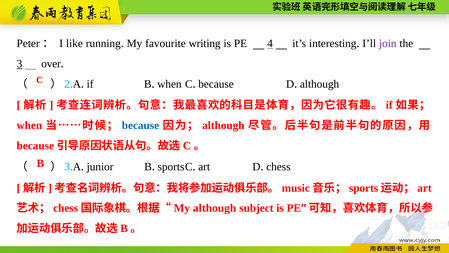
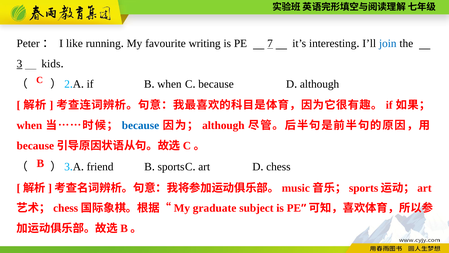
4: 4 -> 7 (270, 43)
join colour: purple -> blue (388, 43)
over: over -> kids (51, 64)
junior: junior -> friend (100, 166)
although: although -> graduate (215, 208)
